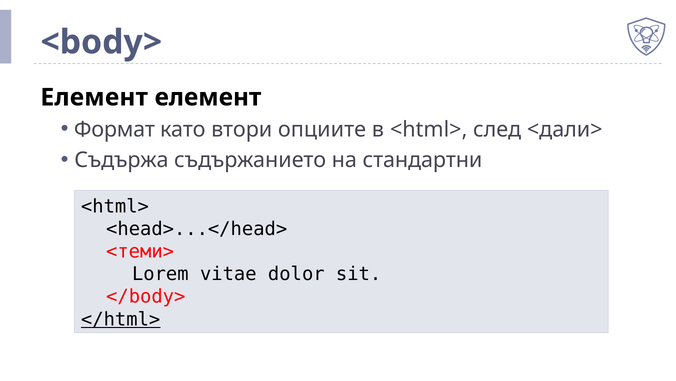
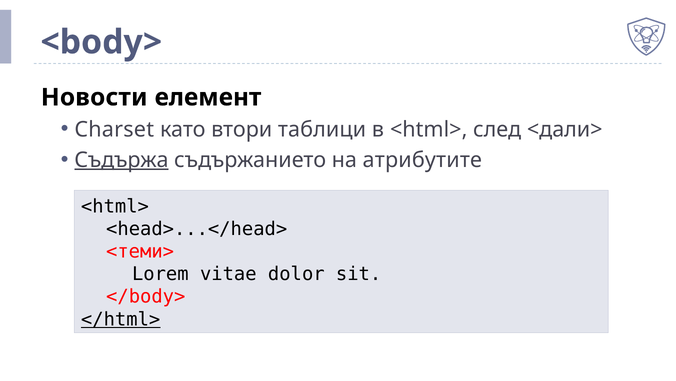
Елемент: Елемент -> Новости (94, 97)
Формат: Формат -> Charset (114, 129)
опциите: опциите -> таблици (322, 129)
Съдържа underline: none -> present (121, 160)
стандартни: стандартни -> атрибутите (422, 160)
